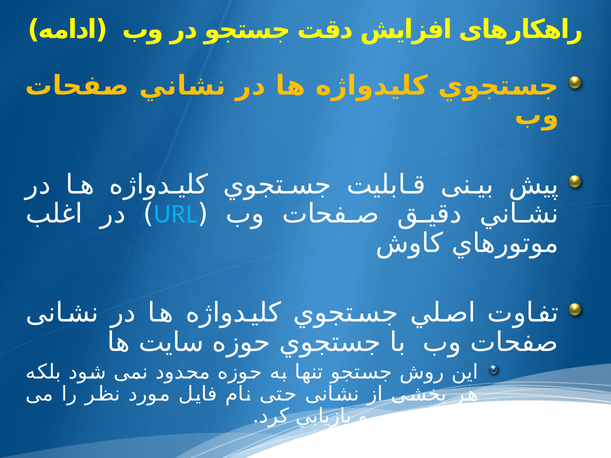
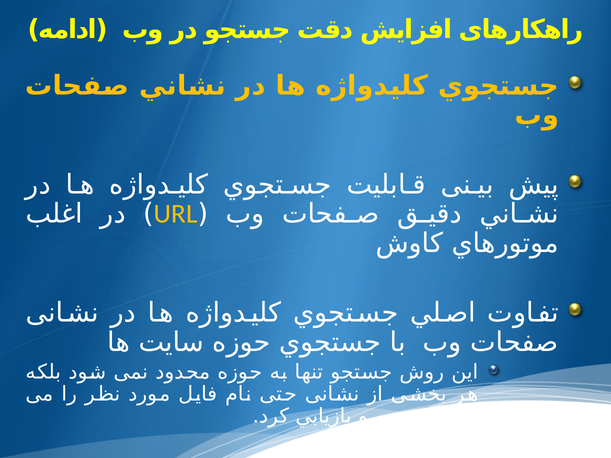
URL colour: light blue -> yellow (176, 214)
